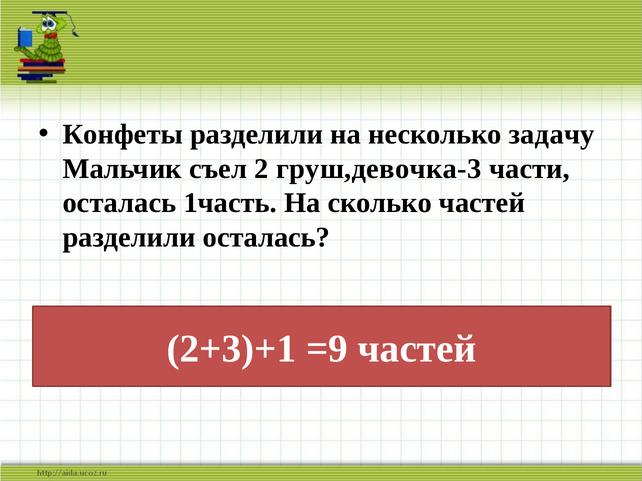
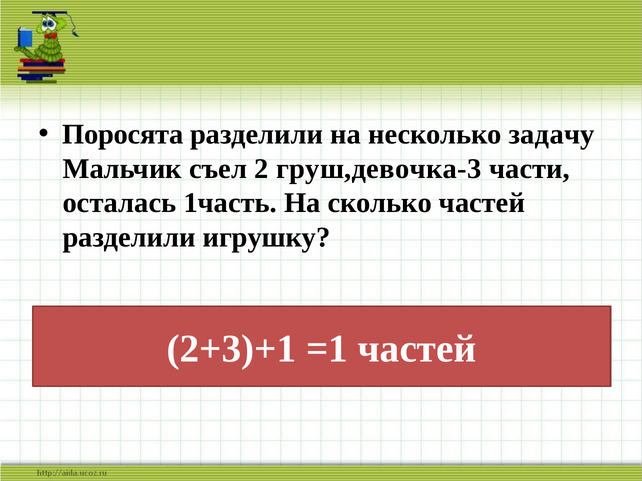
Конфеты: Конфеты -> Поросята (123, 135)
разделили осталась: осталась -> игрушку (267, 237)
=9: =9 -> =1 (327, 349)
